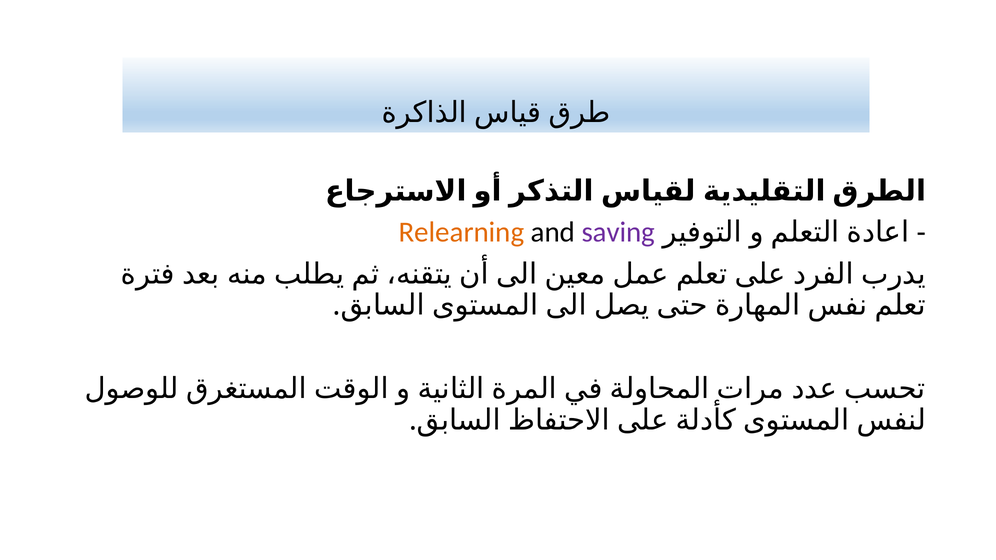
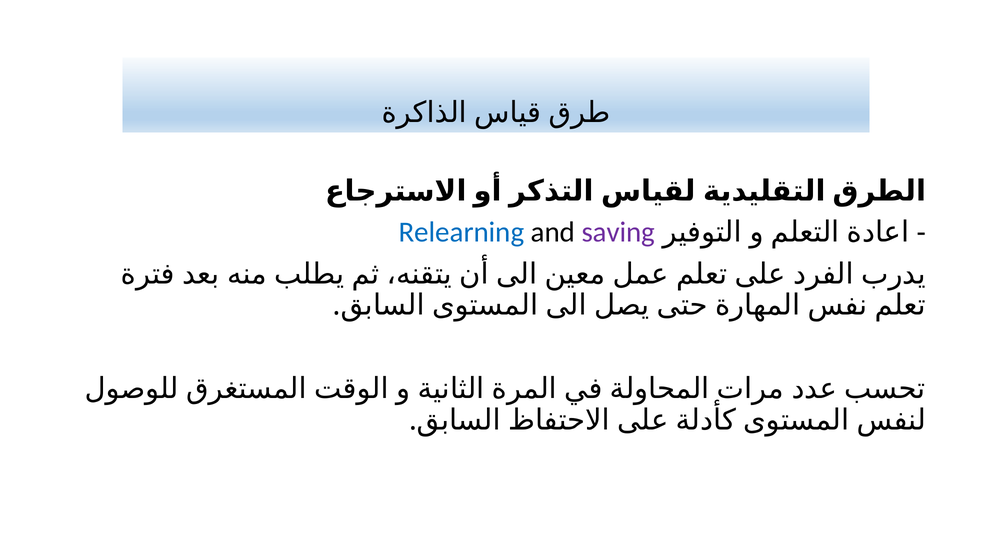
Relearning colour: orange -> blue (461, 232)
